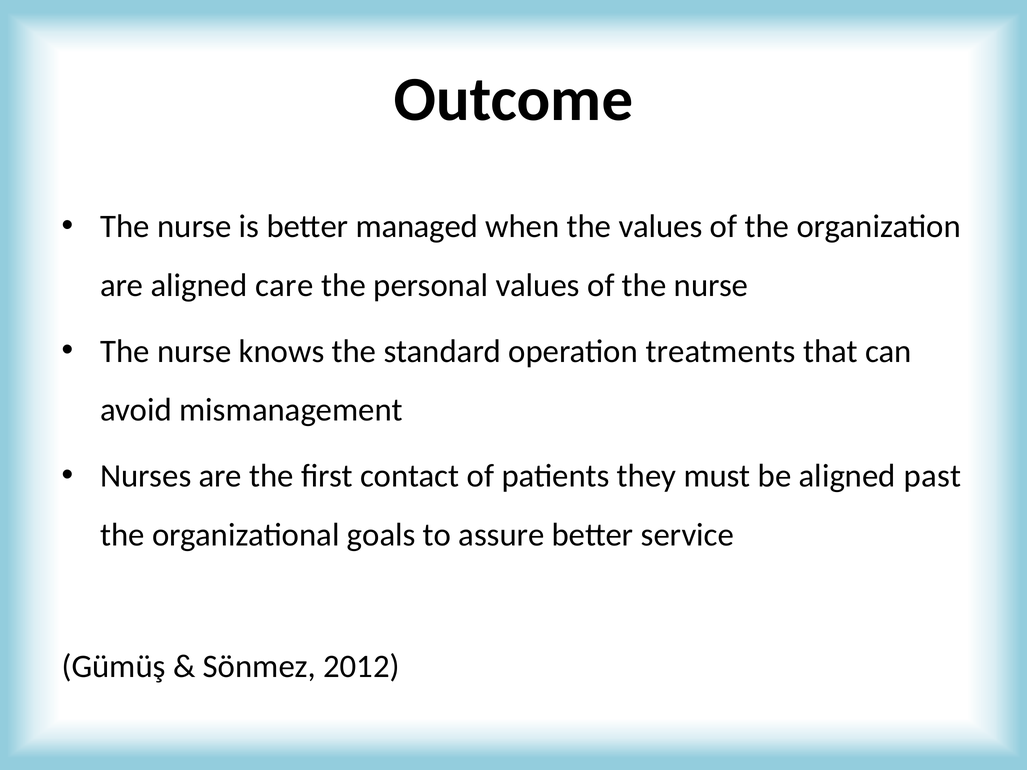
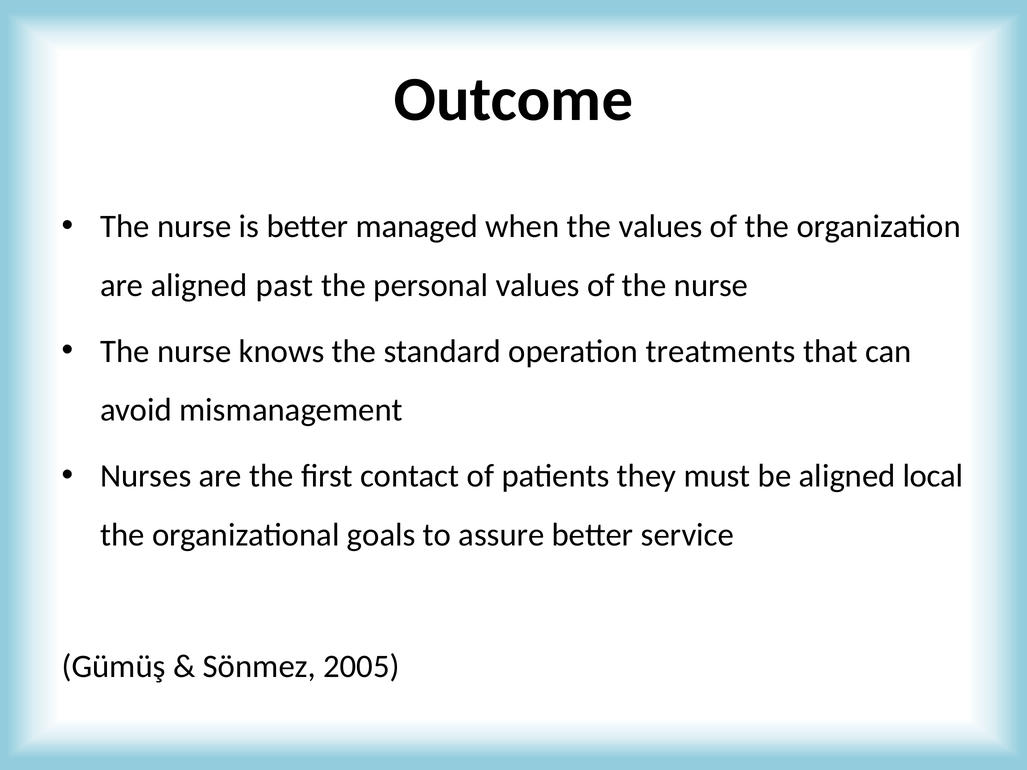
care: care -> past (284, 285)
past: past -> local (933, 476)
2012: 2012 -> 2005 (361, 667)
